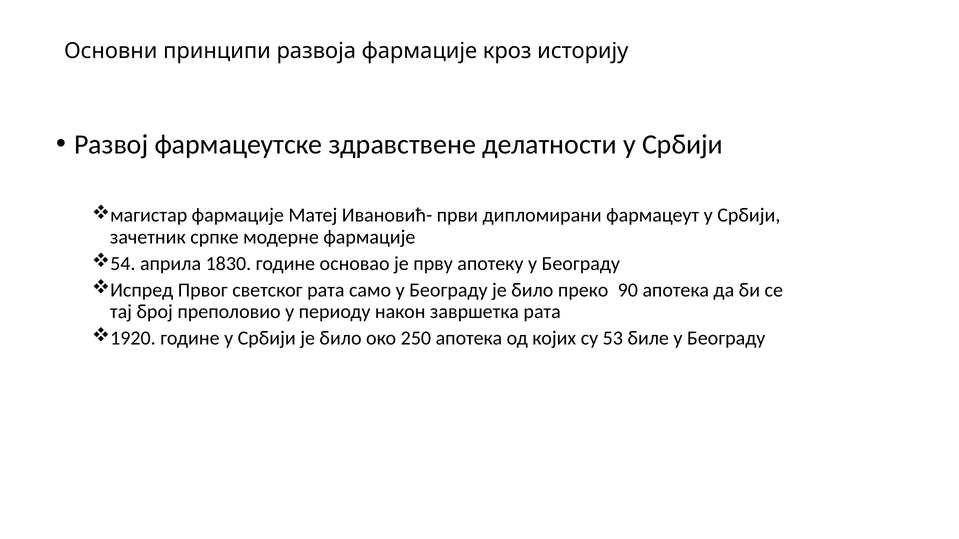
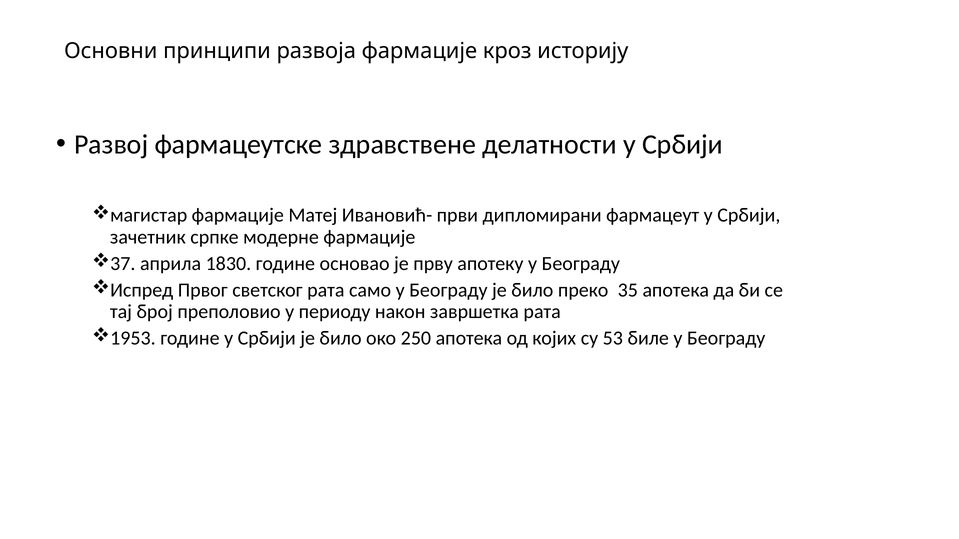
54: 54 -> 37 (123, 264)
90: 90 -> 35 (628, 290)
1920: 1920 -> 1953 (133, 338)
